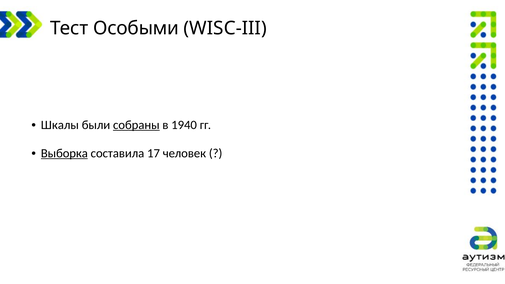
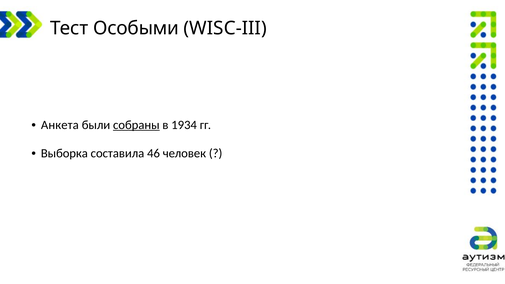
Шкалы: Шкалы -> Анкета (60, 125)
1940: 1940 -> 1934 (184, 125)
Выборка underline: present -> none (64, 153)
17: 17 -> 46 (154, 153)
